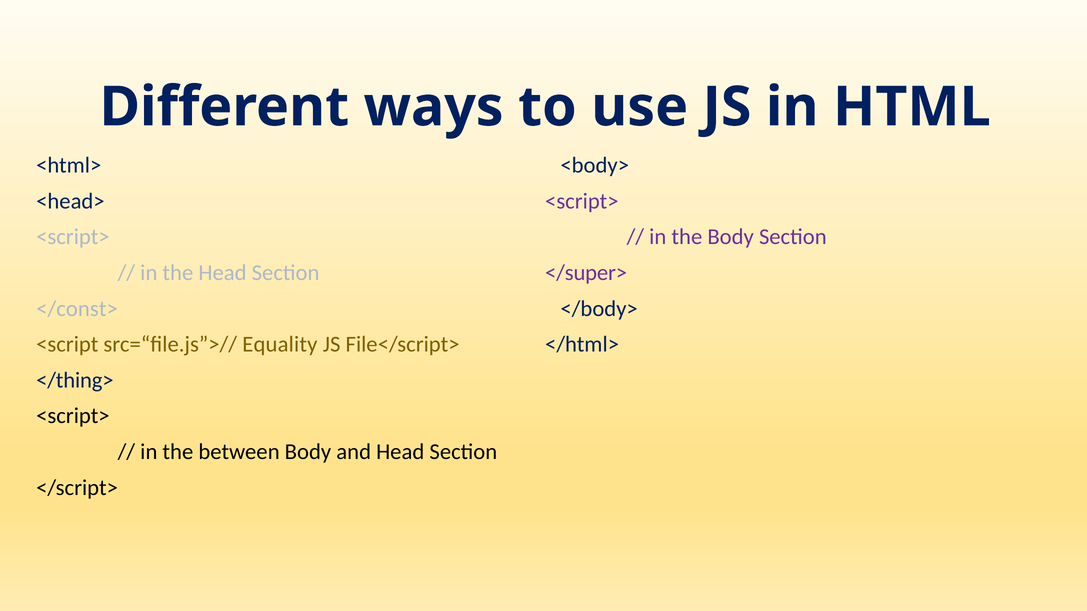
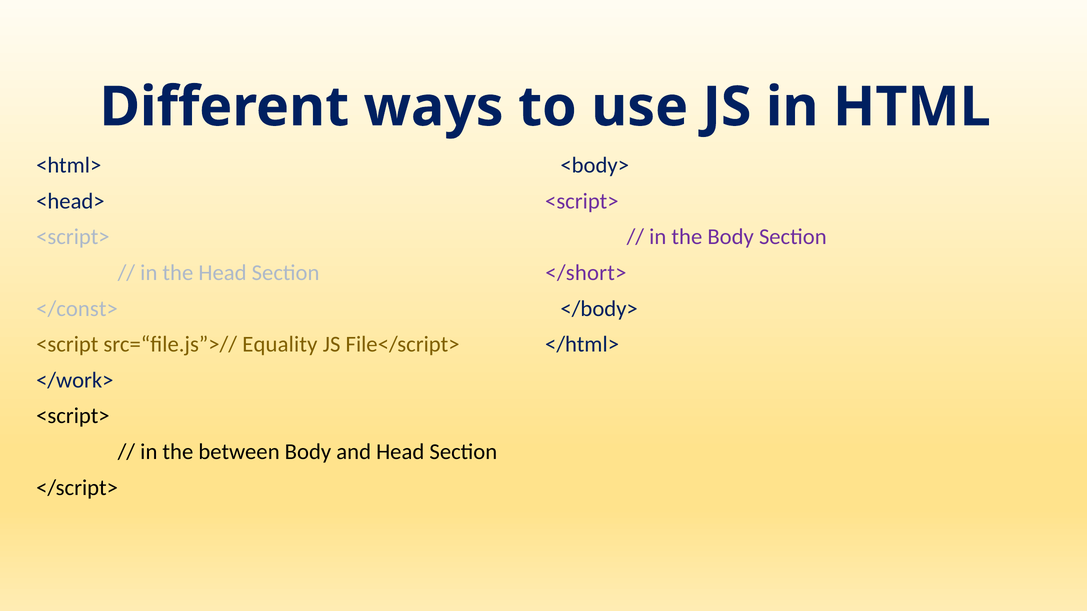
</super>: </super> -> </short> (586, 273)
</thing>: </thing> -> </work> (75, 380)
